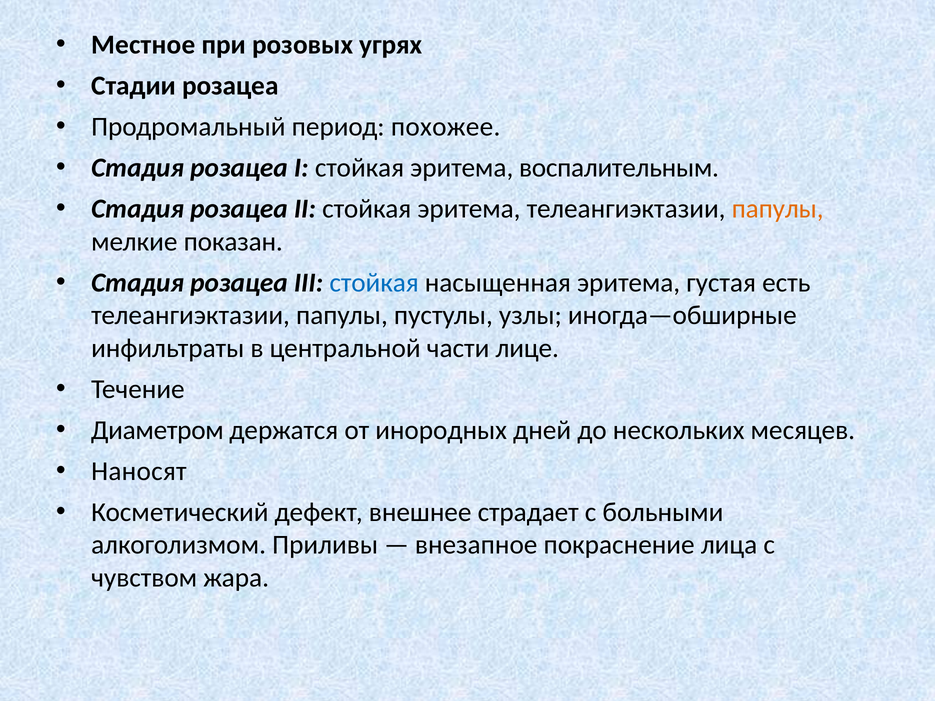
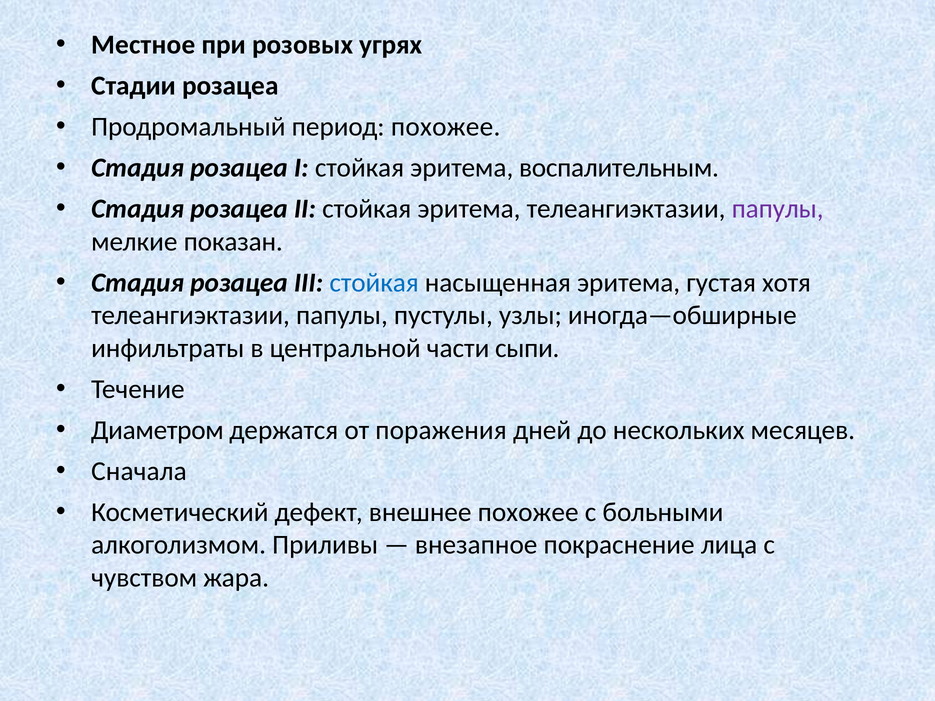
папулы colour: orange -> purple (778, 209)
есть: есть -> хотя (786, 283)
лице: лице -> сыпи (527, 348)
инородных: инородных -> поражения (441, 430)
Наносят: Наносят -> Сначала (139, 471)
внешнее страдает: страдает -> похожее (528, 512)
